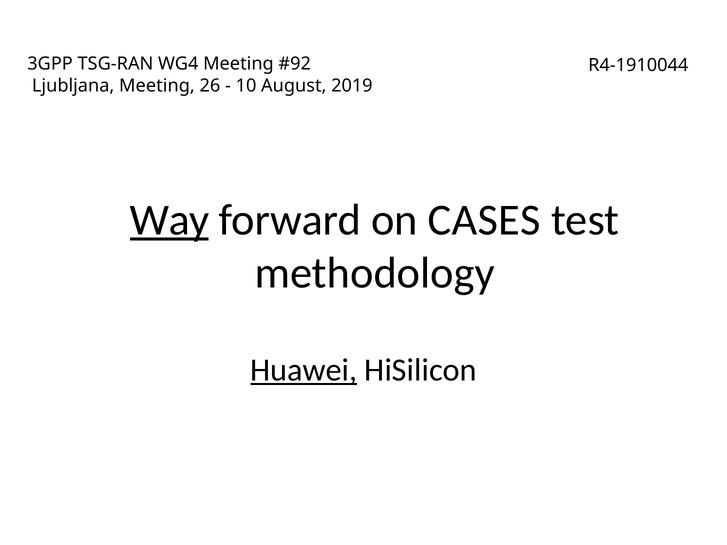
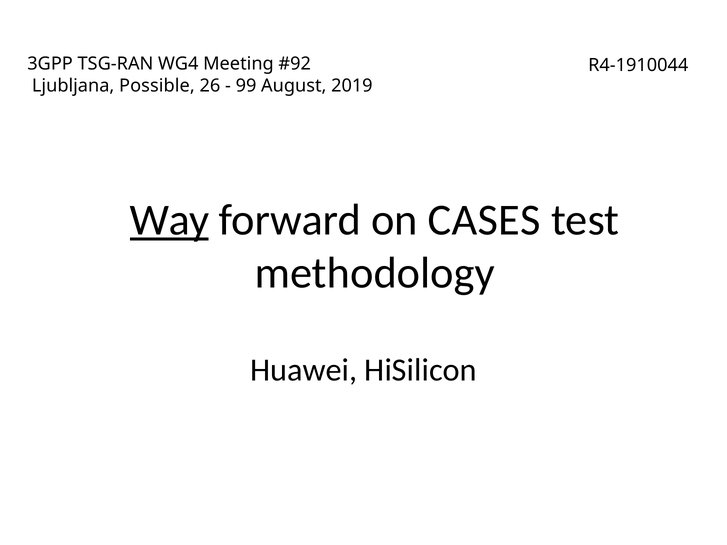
Ljubljana Meeting: Meeting -> Possible (157, 86)
10: 10 -> 99 (246, 86)
Huawei underline: present -> none (304, 370)
